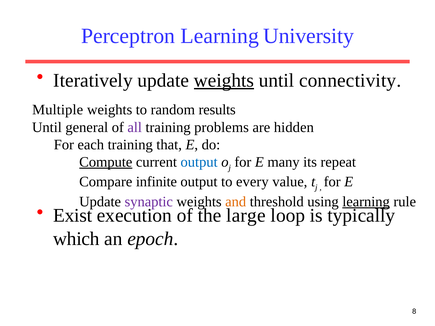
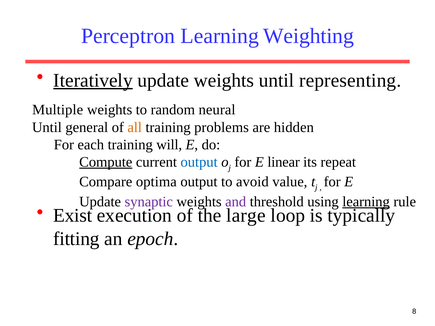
University: University -> Weighting (309, 36)
Iteratively underline: none -> present (93, 80)
weights underline: present -> none (224, 80)
connectivity: connectivity -> representing (350, 80)
results: results -> neural (217, 110)
all colour: purple -> orange (135, 127)
that: that -> will (169, 145)
many: many -> linear (284, 162)
infinite: infinite -> optima (156, 182)
every: every -> avoid (252, 182)
and colour: orange -> purple (236, 202)
which: which -> fitting (76, 239)
